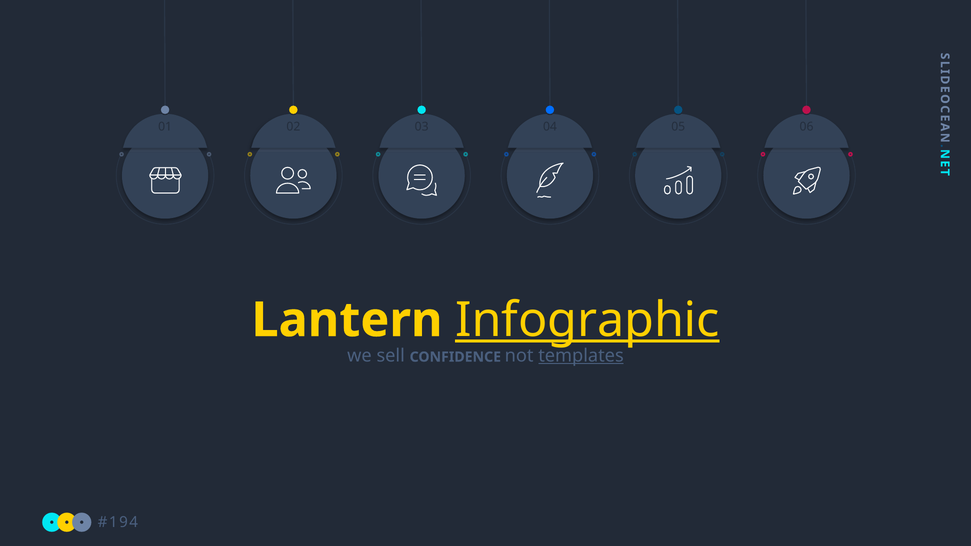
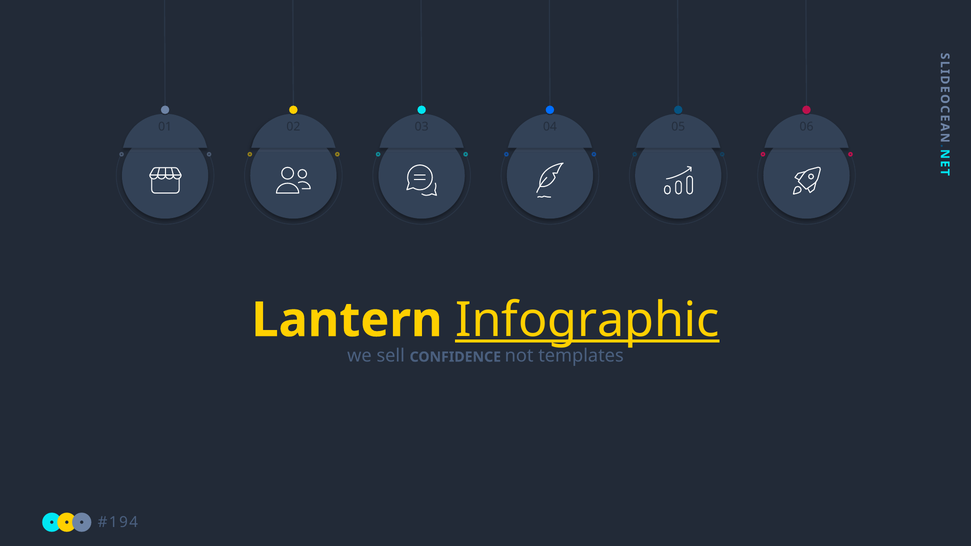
templates underline: present -> none (581, 356)
